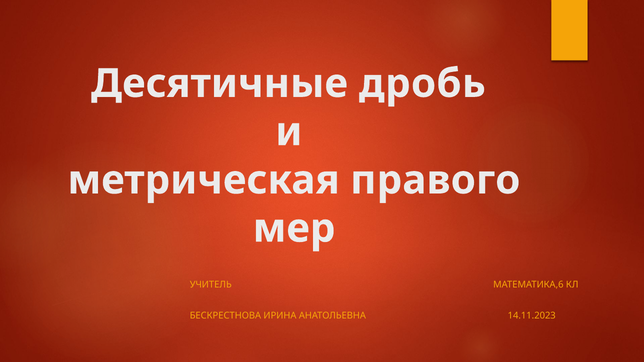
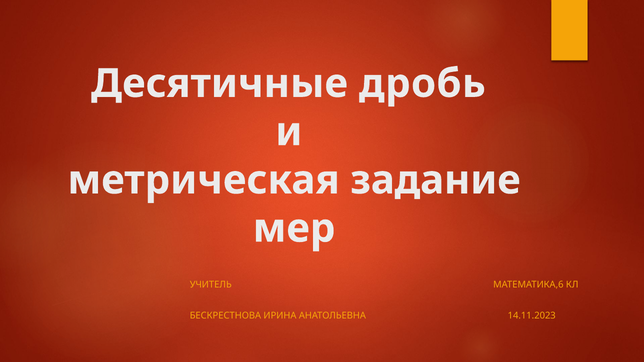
правого: правого -> задание (435, 180)
